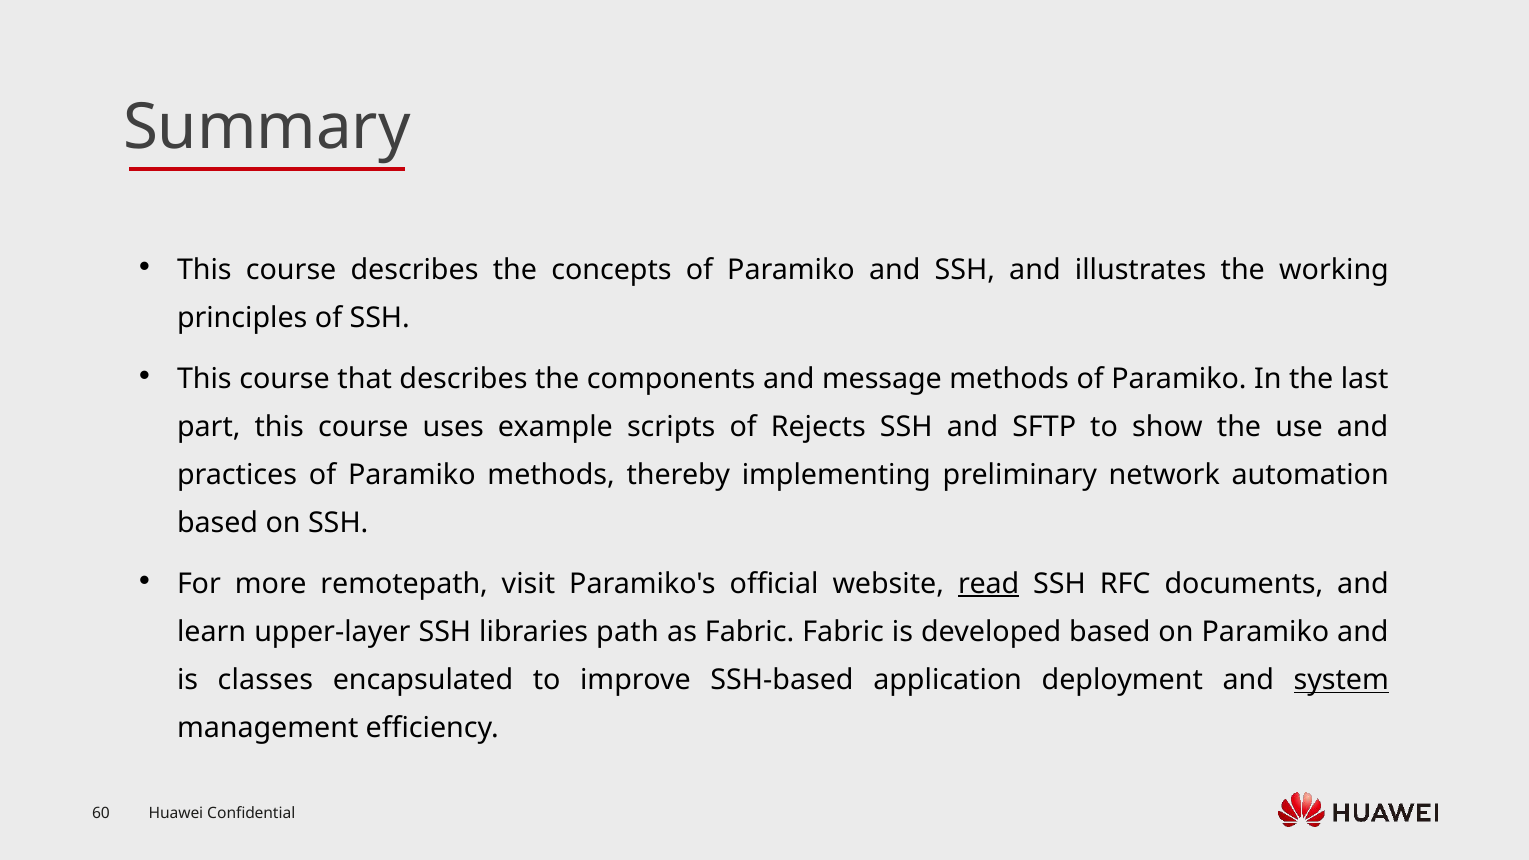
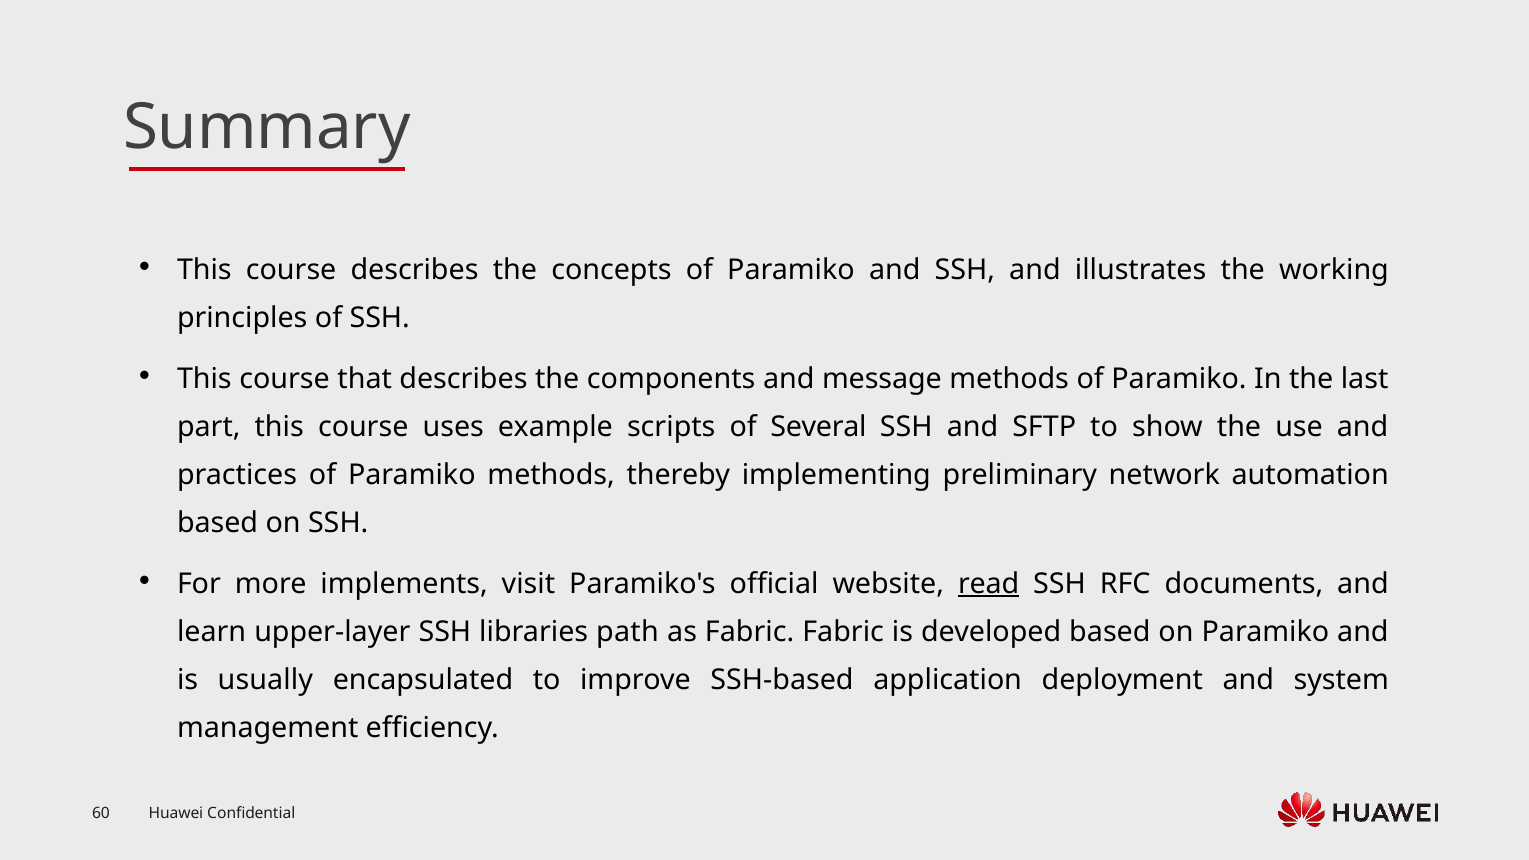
Rejects: Rejects -> Several (818, 427)
remotepath: remotepath -> implements (404, 584)
classes: classes -> usually (265, 680)
system underline: present -> none (1341, 680)
